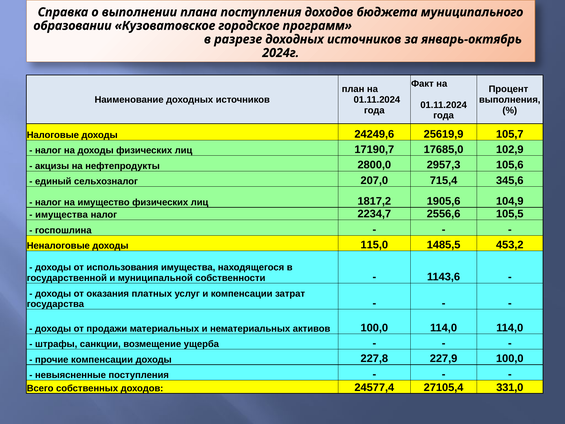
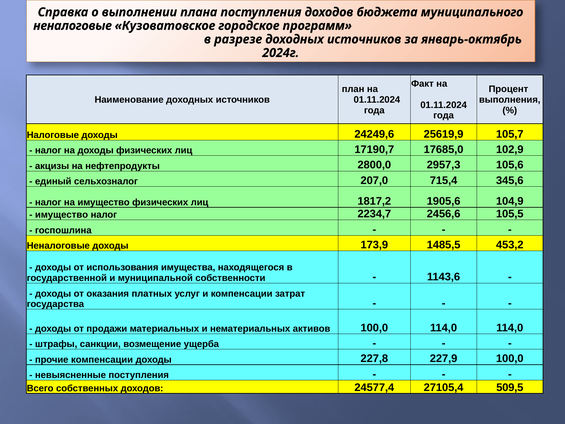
образовании: образовании -> неналоговые (73, 26)
имущества: имущества -> имущество (62, 215)
2556,6: 2556,6 -> 2456,6 (444, 214)
115,0: 115,0 -> 173,9 (374, 245)
331,0: 331,0 -> 509,5 (510, 387)
